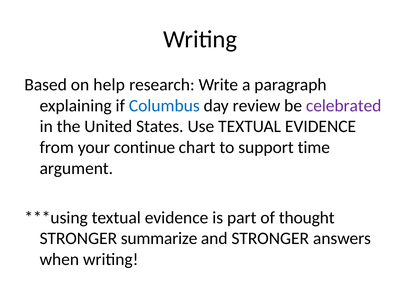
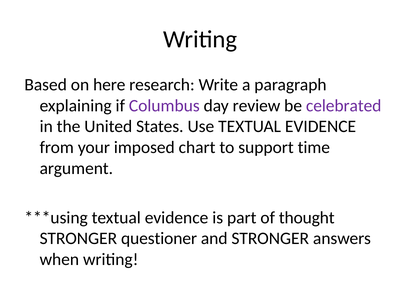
help: help -> here (109, 85)
Columbus colour: blue -> purple (164, 106)
continue: continue -> imposed (144, 148)
summarize: summarize -> questioner (159, 239)
